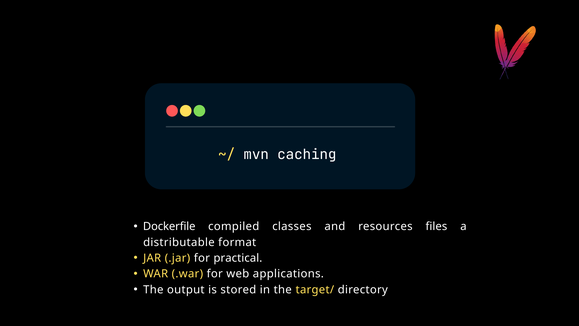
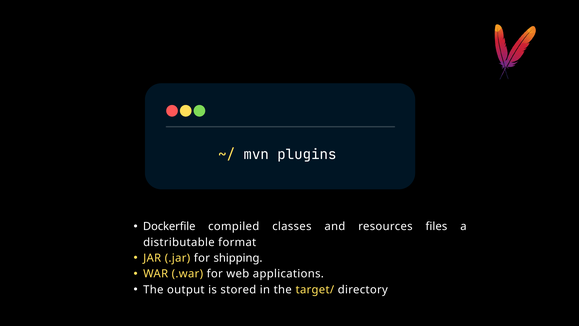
caching: caching -> plugins (307, 154)
practical: practical -> shipping (238, 258)
